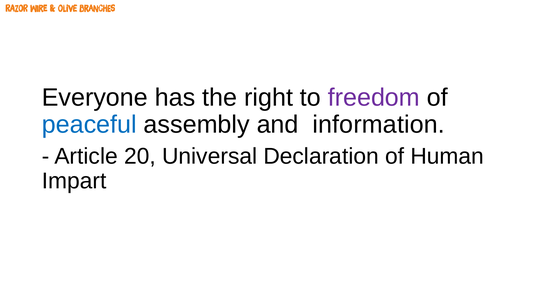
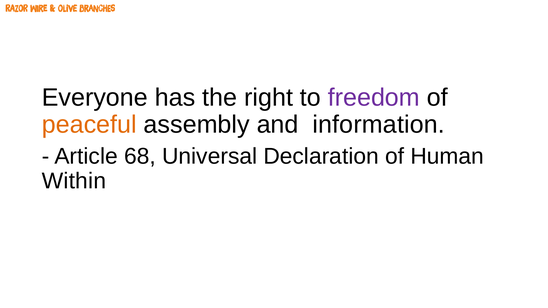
peaceful colour: blue -> orange (89, 125)
20: 20 -> 68 (140, 156)
Impart: Impart -> Within (74, 181)
